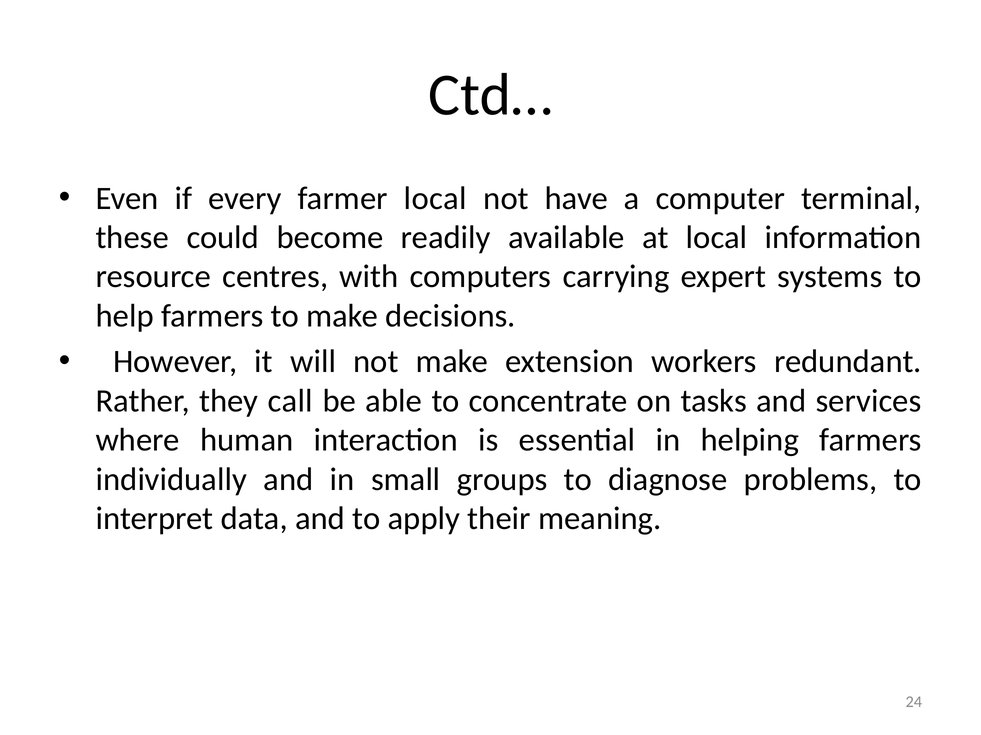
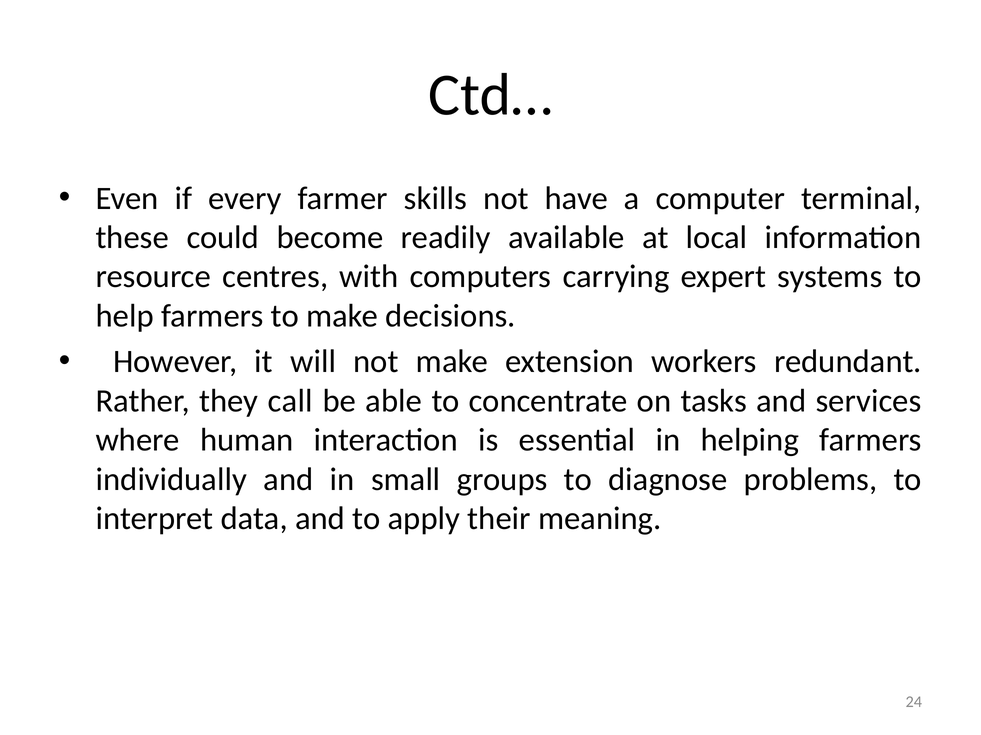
farmer local: local -> skills (436, 198)
